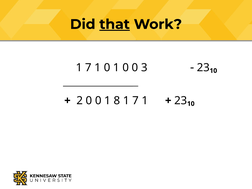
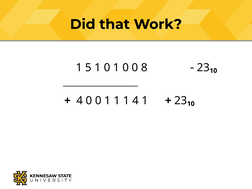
that underline: present -> none (115, 24)
7: 7 -> 5 (88, 68)
3: 3 -> 8 (144, 68)
2: 2 -> 4 (80, 101)
0 1 8: 8 -> 1 (117, 101)
7: 7 -> 4 (136, 101)
